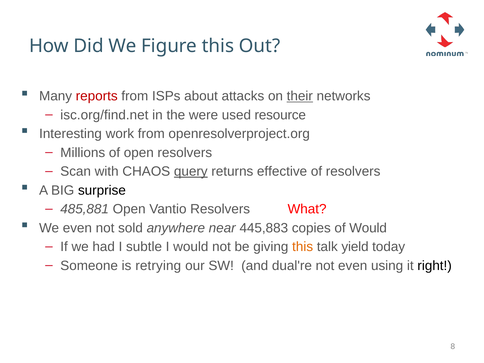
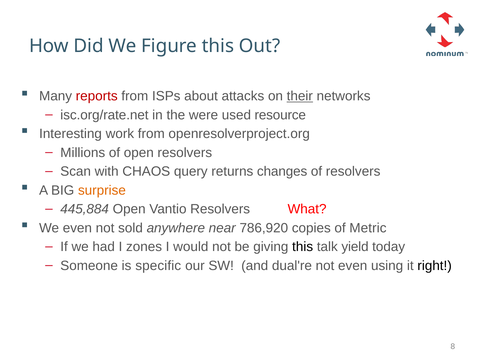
isc.org/find.net: isc.org/find.net -> isc.org/rate.net (104, 115)
query underline: present -> none (191, 171)
effective: effective -> changes (282, 171)
surprise colour: black -> orange (102, 190)
485,881: 485,881 -> 445,884 (85, 209)
445,883: 445,883 -> 786,920 (264, 228)
of Would: Would -> Metric (368, 228)
subtle: subtle -> zones (144, 247)
this colour: orange -> black (303, 247)
retrying: retrying -> specific (158, 266)
